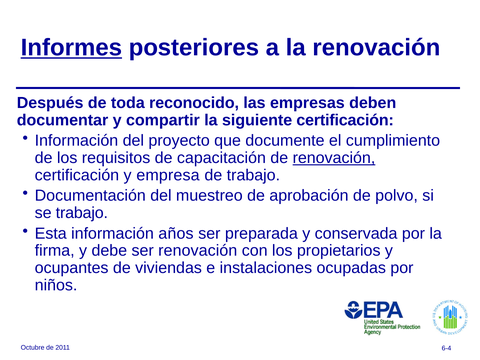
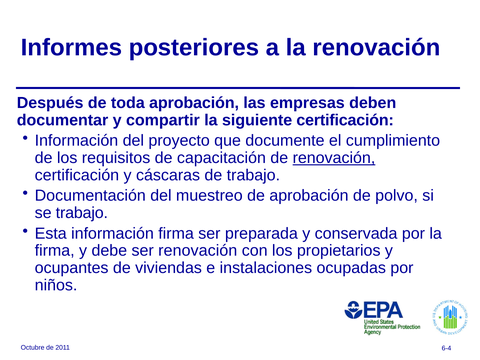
Informes underline: present -> none (71, 48)
toda reconocido: reconocido -> aprobación (194, 103)
empresa: empresa -> cáscaras (168, 175)
información años: años -> firma (176, 233)
